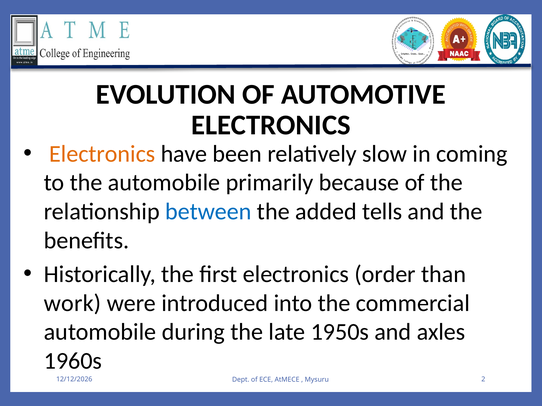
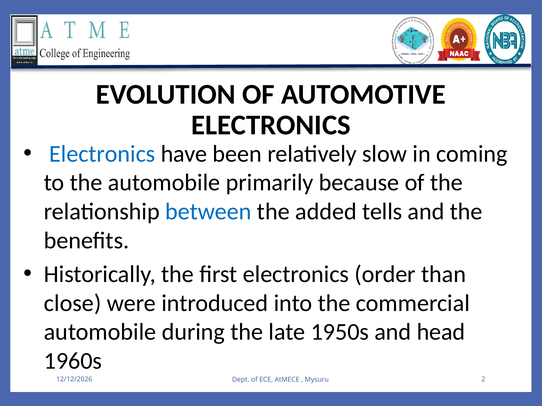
Electronics colour: orange -> blue (102, 154)
work: work -> close (73, 304)
axles: axles -> head (441, 332)
